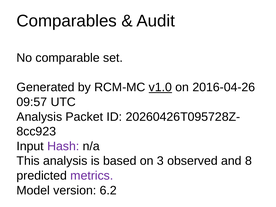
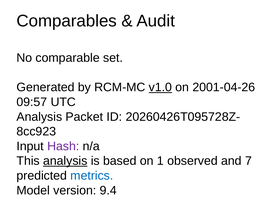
2016-04-26: 2016-04-26 -> 2001-04-26 (224, 87)
analysis underline: none -> present (65, 161)
3: 3 -> 1 (160, 161)
8: 8 -> 7 (248, 161)
metrics colour: purple -> blue (92, 176)
6.2: 6.2 -> 9.4 (108, 190)
